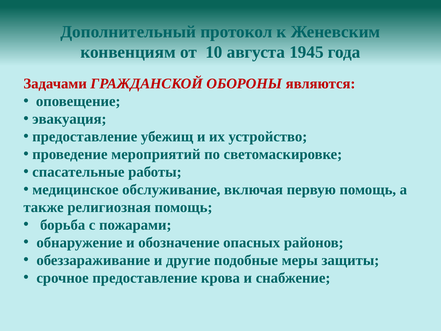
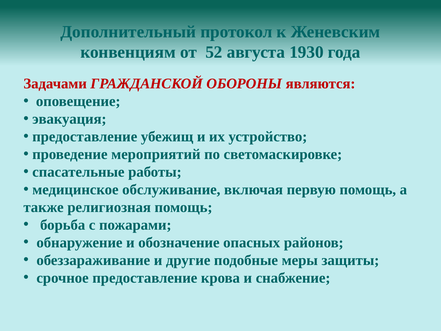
10: 10 -> 52 (214, 52)
1945: 1945 -> 1930 (307, 52)
